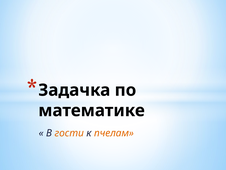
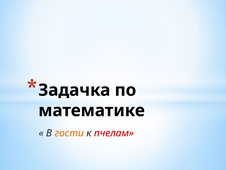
пчелам colour: orange -> red (114, 133)
